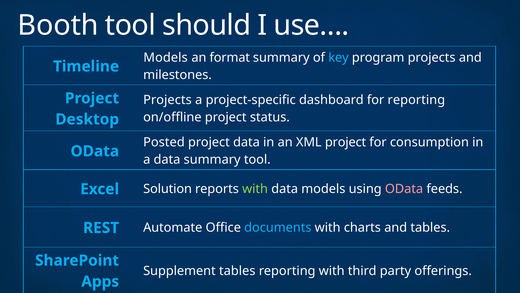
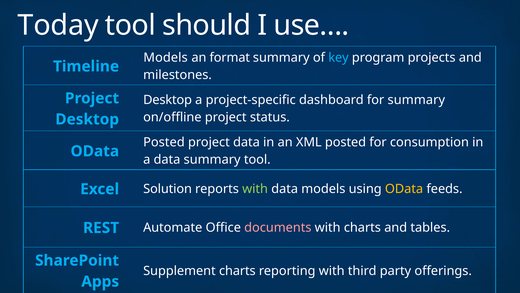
Booth: Booth -> Today (58, 25)
Projects: Projects -> Desktop (168, 100)
for reporting: reporting -> summary (416, 100)
XML project: project -> posted (346, 142)
OData colour: pink -> yellow (404, 189)
documents colour: light blue -> pink (278, 227)
Supplement tables: tables -> charts (237, 270)
